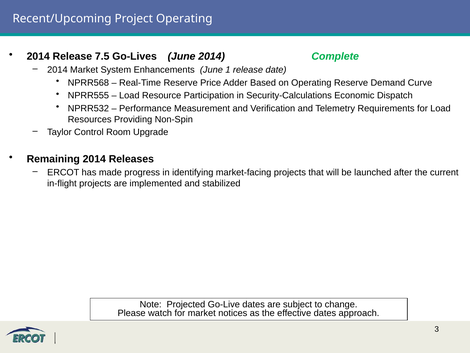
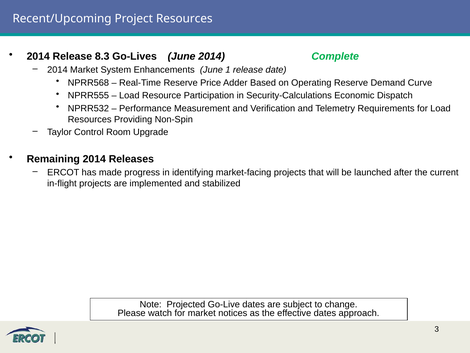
Project Operating: Operating -> Resources (184, 18)
7.5: 7.5 -> 8.3 (102, 56)
